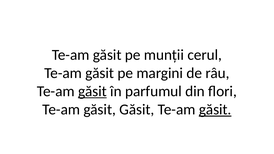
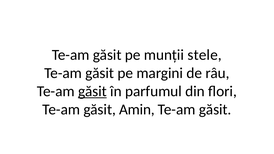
cerul: cerul -> stele (205, 55)
găsit Găsit: Găsit -> Amin (137, 110)
găsit underline: present -> none (215, 110)
